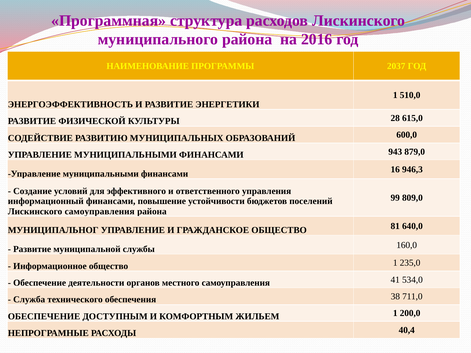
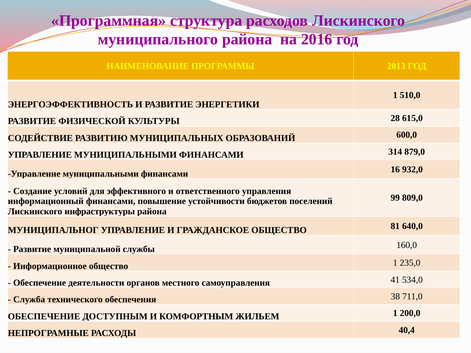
2037: 2037 -> 2013 (396, 66)
943: 943 -> 314 (395, 152)
946,3: 946,3 -> 932,0 (412, 170)
Лискинского самоуправления: самоуправления -> инфраструктуры (100, 212)
